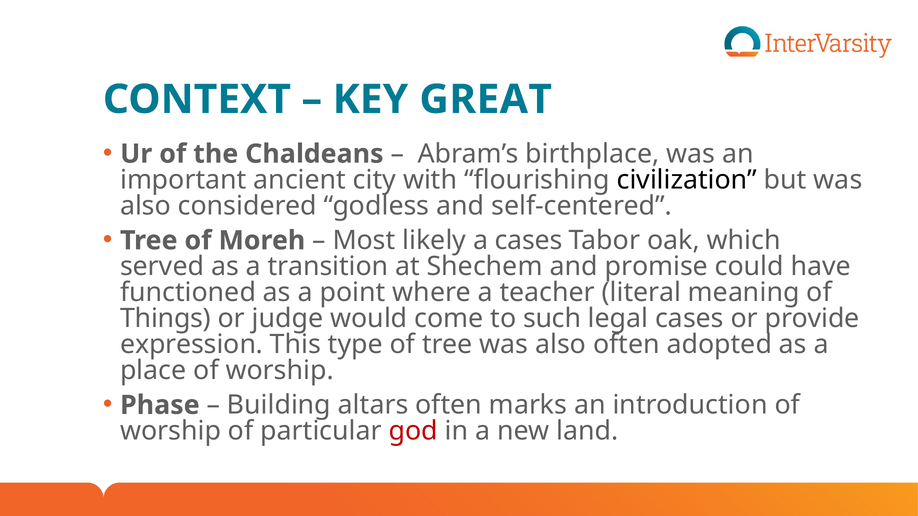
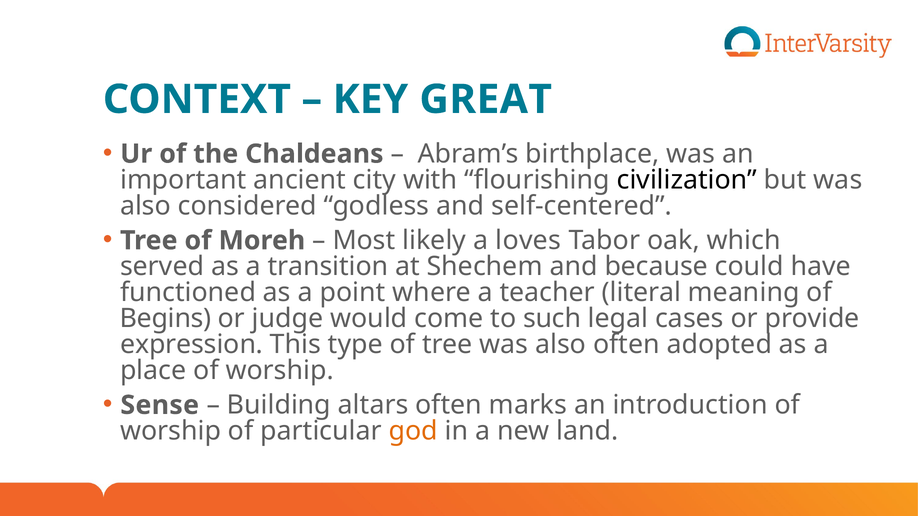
a cases: cases -> loves (528, 241)
promise: promise -> because (656, 267)
Things: Things -> Begins (166, 319)
Phase: Phase -> Sense (160, 405)
god colour: red -> orange (413, 431)
